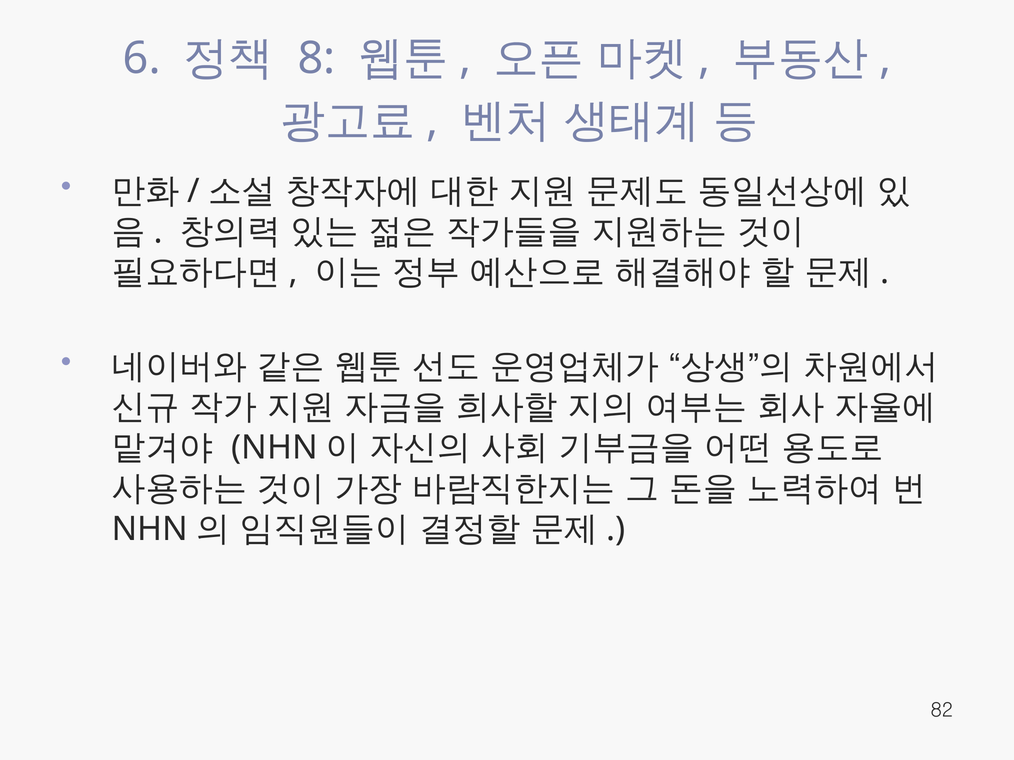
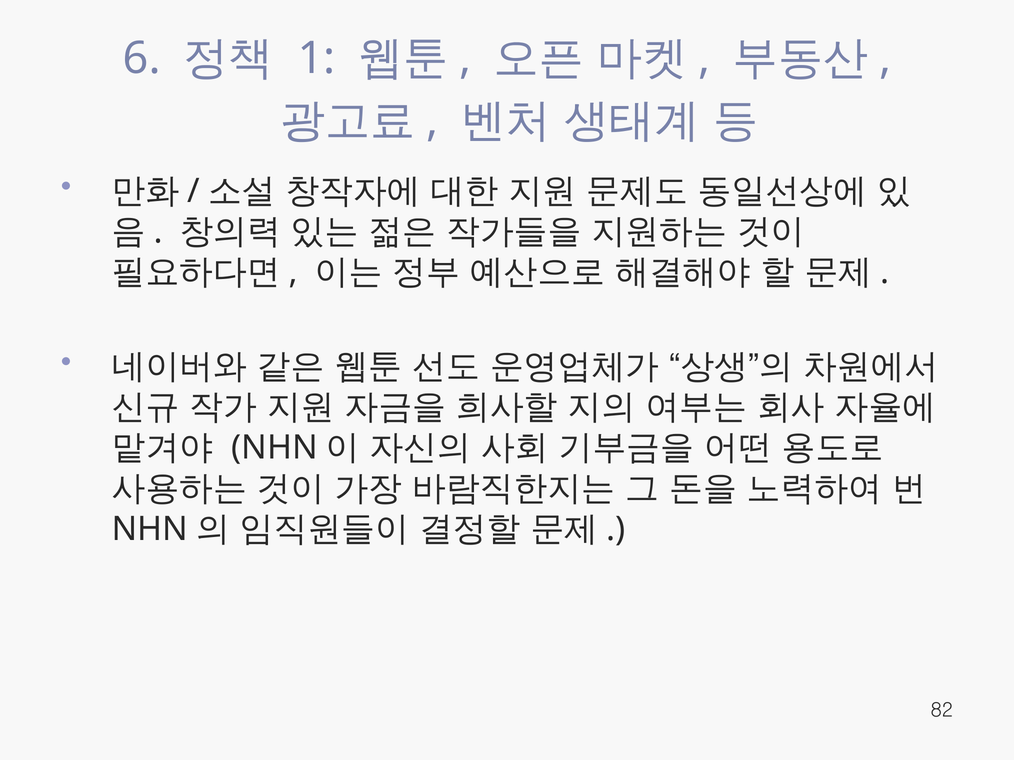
8: 8 -> 1 (317, 59)
